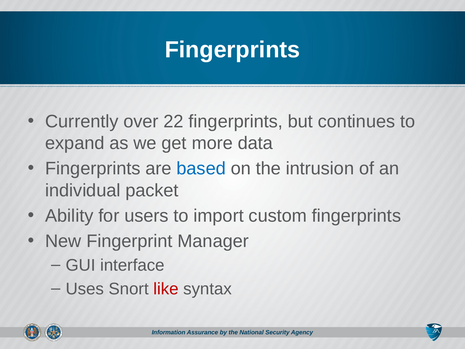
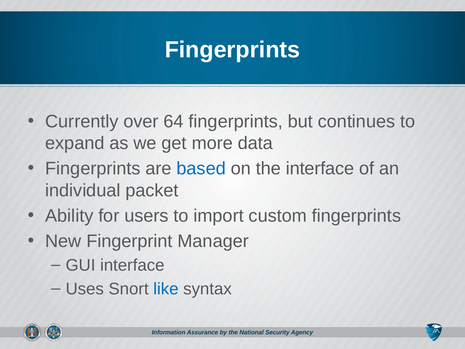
22: 22 -> 64 (174, 122)
the intrusion: intrusion -> interface (320, 169)
like colour: red -> blue (166, 289)
